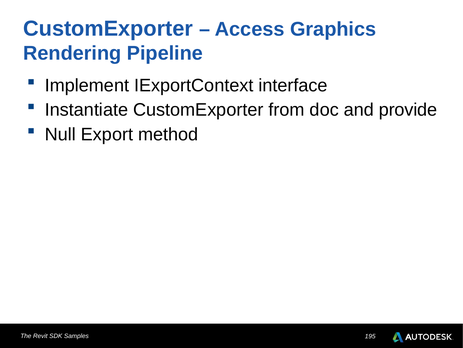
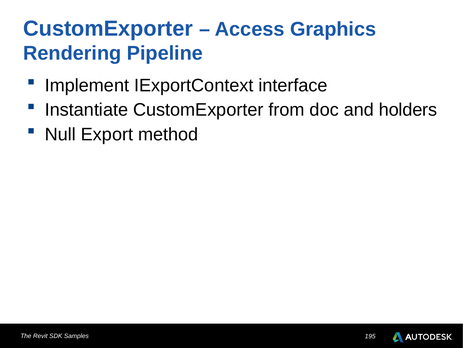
provide: provide -> holders (408, 110)
